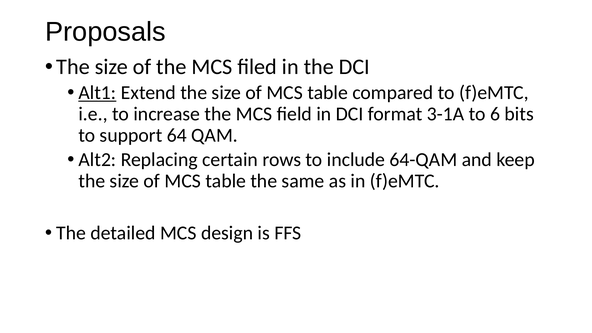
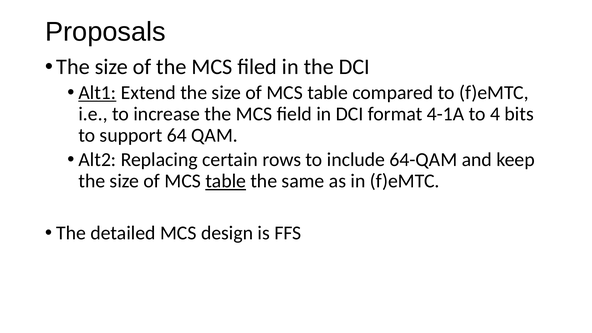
3-1A: 3-1A -> 4-1A (446, 114)
6: 6 -> 4 (495, 114)
table underline: none -> present (226, 181)
